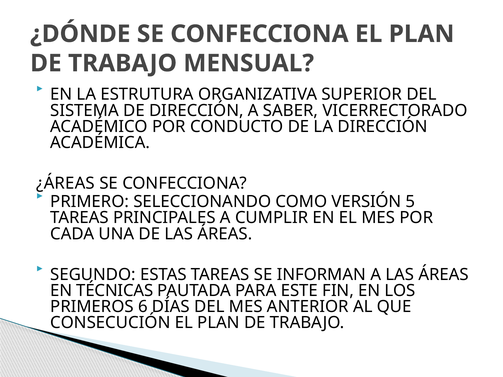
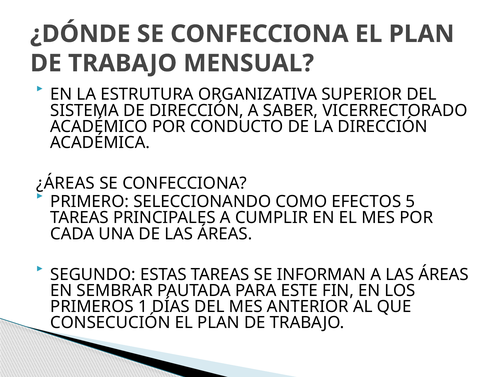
VERSIÓN: VERSIÓN -> EFECTOS (366, 202)
TÉCNICAS: TÉCNICAS -> SEMBRAR (115, 291)
6: 6 -> 1 (143, 307)
